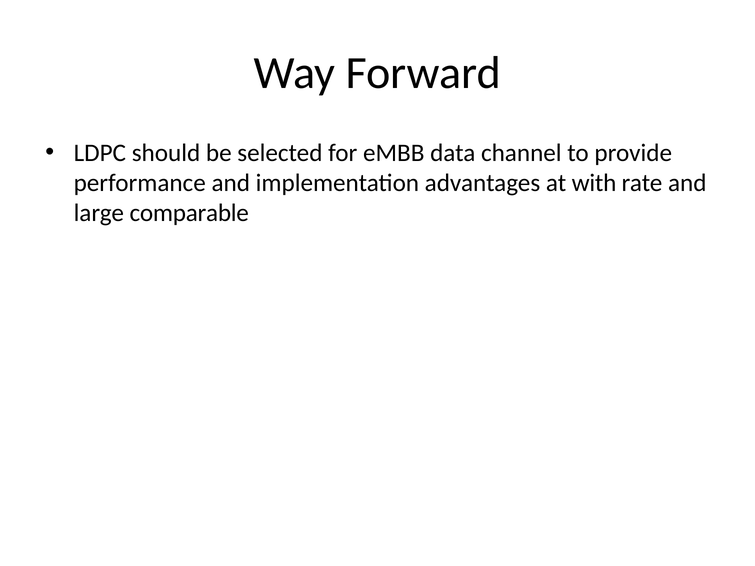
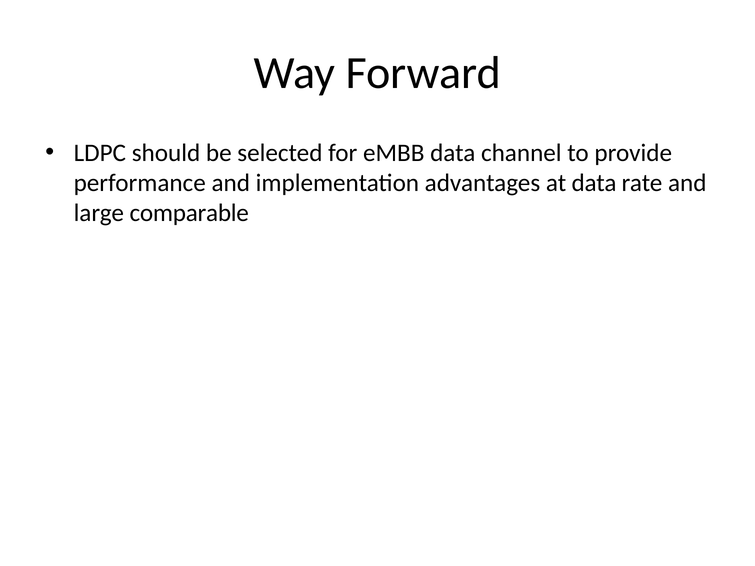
at with: with -> data (594, 183)
